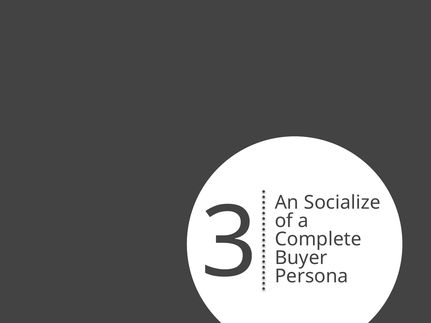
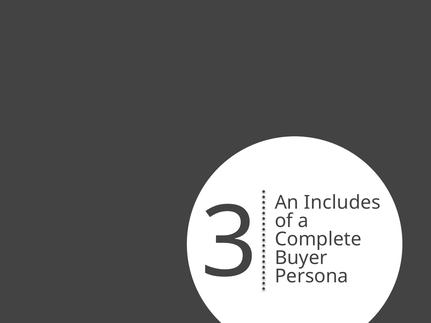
Socialize: Socialize -> Includes (342, 203)
